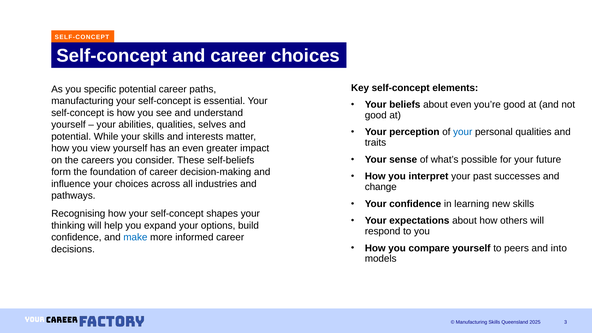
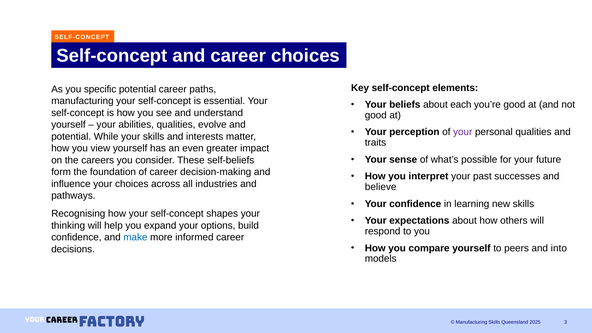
about even: even -> each (461, 105)
selves: selves -> evolve (212, 125)
your colour: blue -> purple (463, 132)
change: change -> believe (381, 187)
